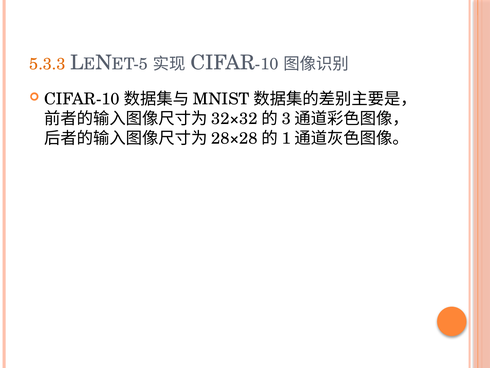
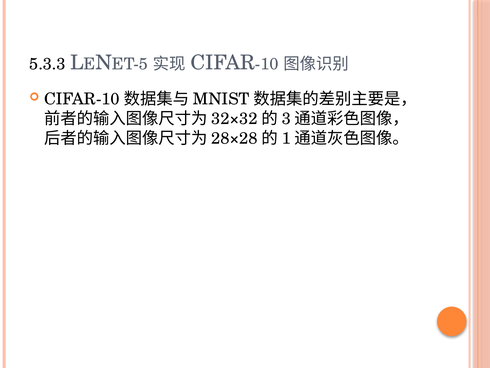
5.3.3 colour: orange -> black (47, 64)
